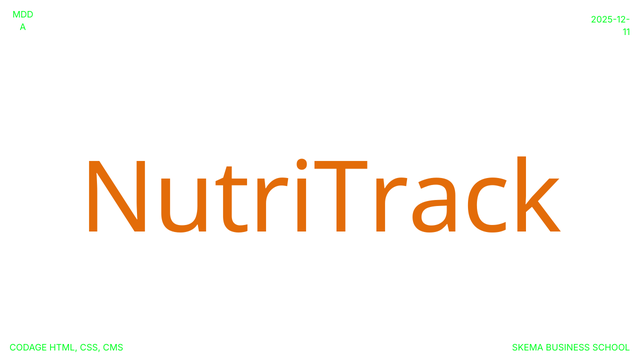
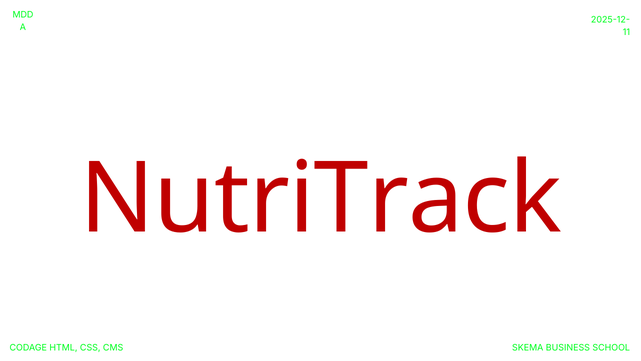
NutriTrack colour: orange -> red (321, 199)
